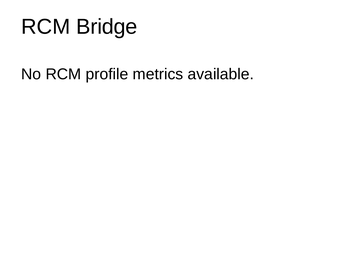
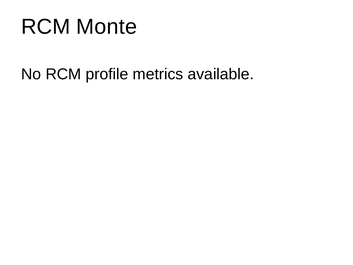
Bridge: Bridge -> Monte (107, 27)
